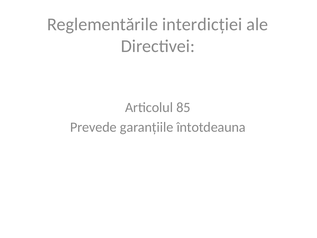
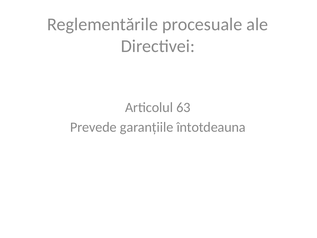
interdicției: interdicției -> procesuale (202, 24)
85: 85 -> 63 (183, 107)
